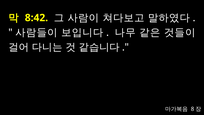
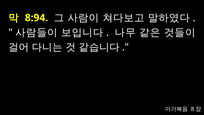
8:42: 8:42 -> 8:94 (36, 18)
